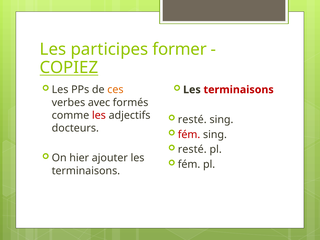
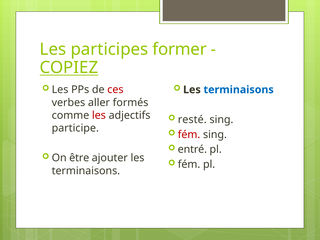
ces colour: orange -> red (115, 90)
terminaisons colour: red -> blue (239, 90)
avec: avec -> aller (99, 103)
docteurs: docteurs -> participe (75, 128)
resté: resté -> entré (192, 149)
hier: hier -> être (79, 158)
